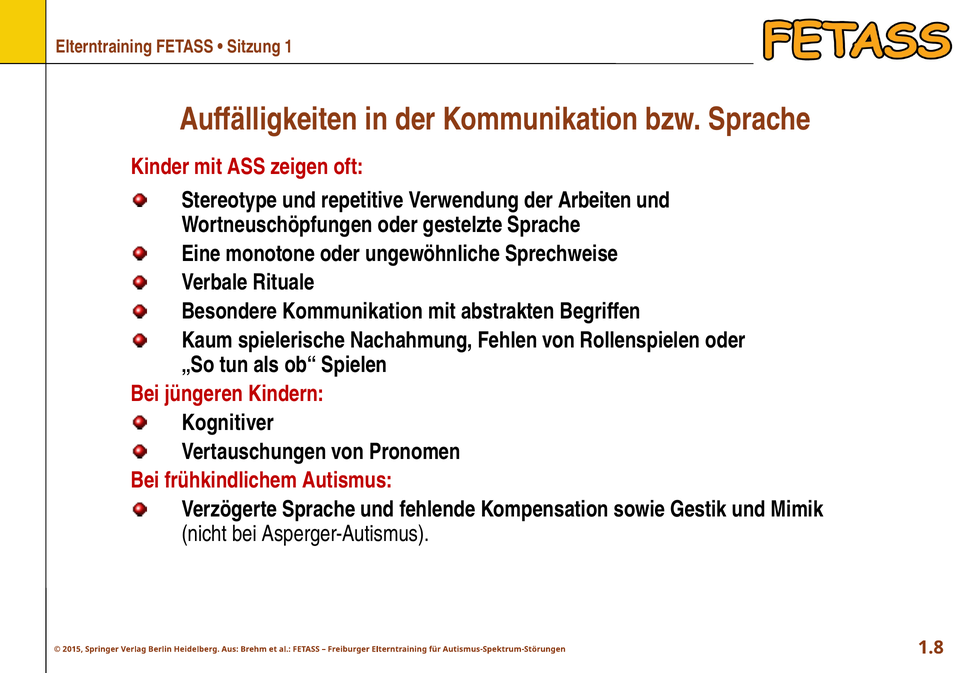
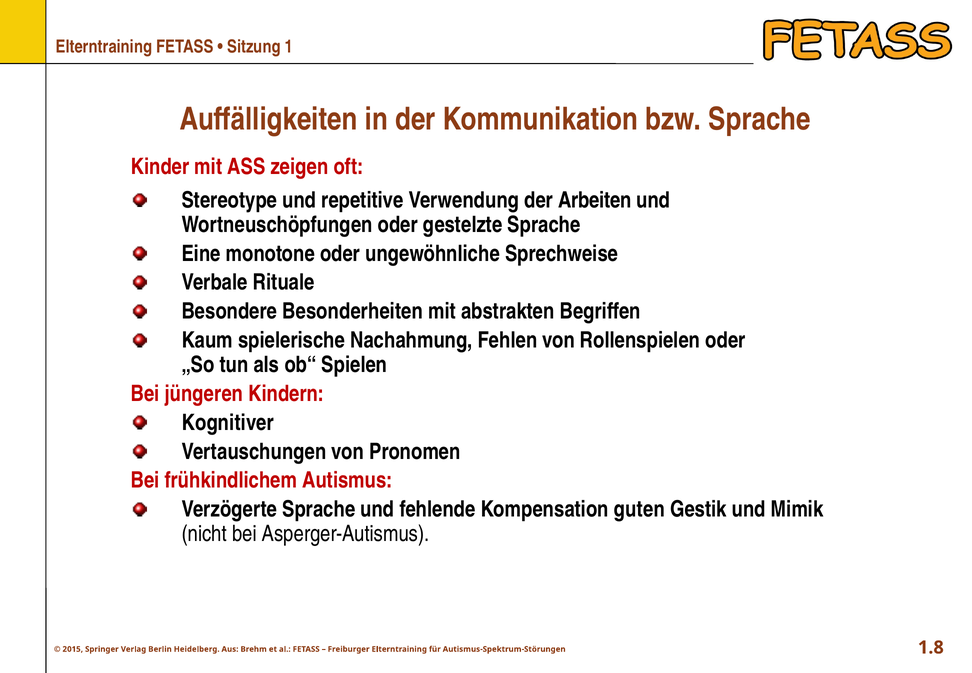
Besondere Kommunikation: Kommunikation -> Besonderheiten (353, 311)
sowie: sowie -> guten (639, 509)
